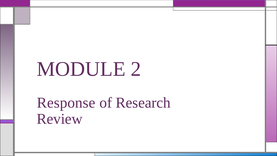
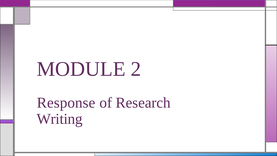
Review: Review -> Writing (60, 119)
